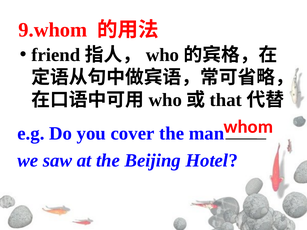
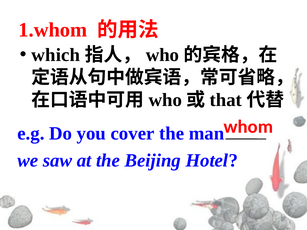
9.whom: 9.whom -> 1.whom (53, 30)
friend: friend -> which (56, 55)
